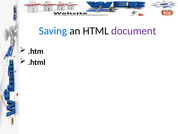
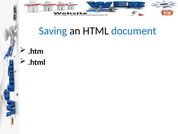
document colour: purple -> blue (134, 31)
